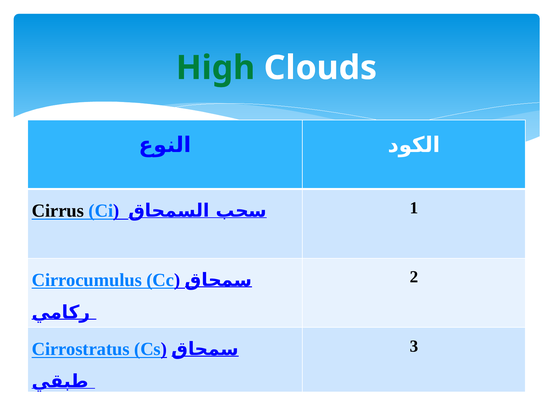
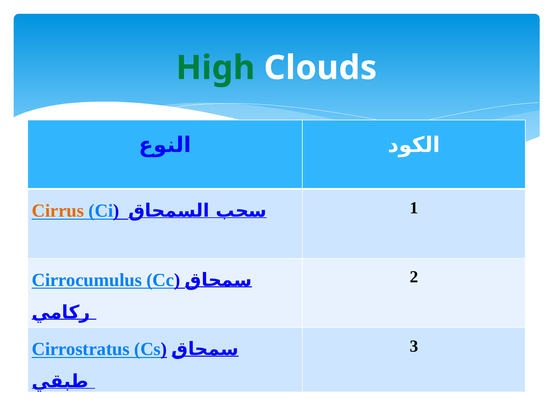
Cirrus colour: black -> orange (58, 211)
